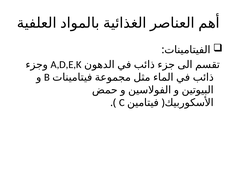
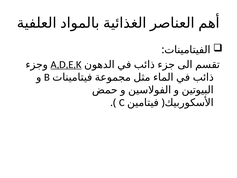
A,D,E,K underline: none -> present (66, 64)
